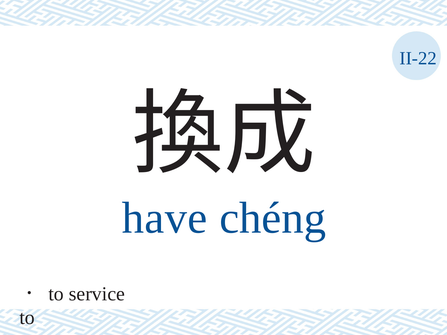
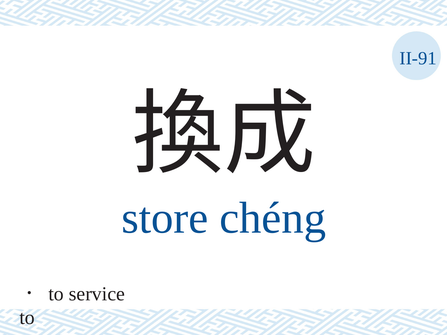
II-22: II-22 -> II-91 (418, 59)
have: have -> store (165, 218)
